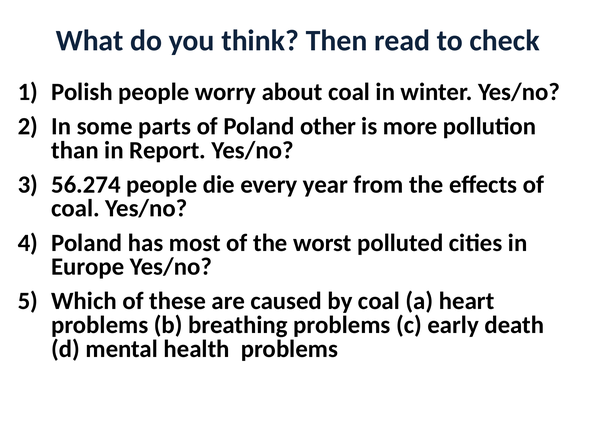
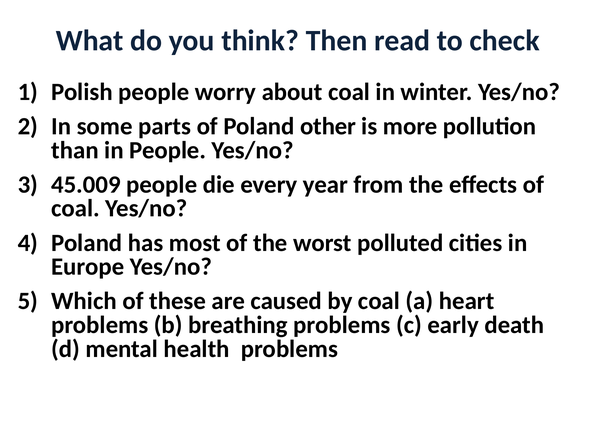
in Report: Report -> People (168, 150)
56.274: 56.274 -> 45.009 (86, 185)
